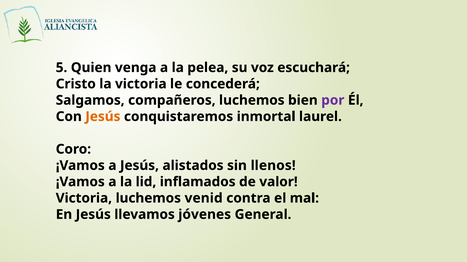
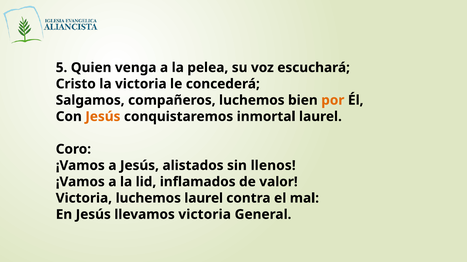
por colour: purple -> orange (333, 100)
luchemos venid: venid -> laurel (204, 199)
llevamos jóvenes: jóvenes -> victoria (205, 215)
